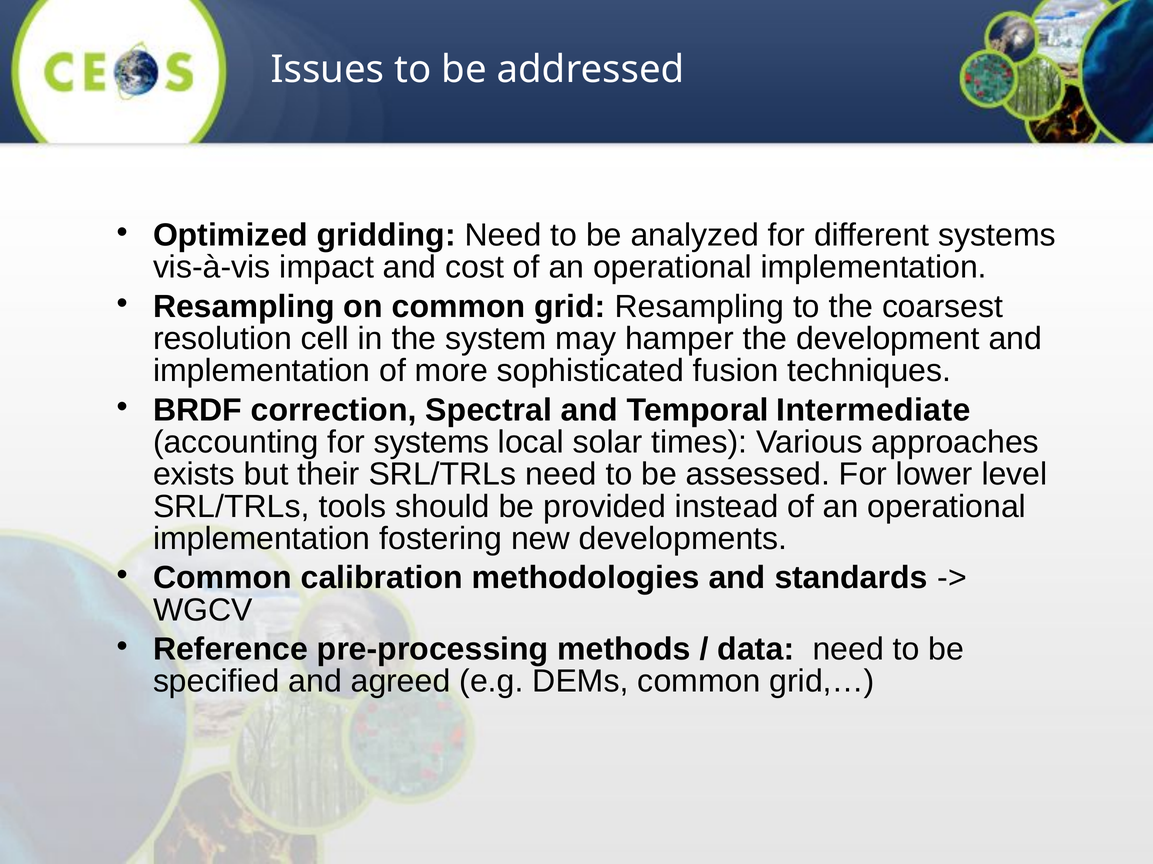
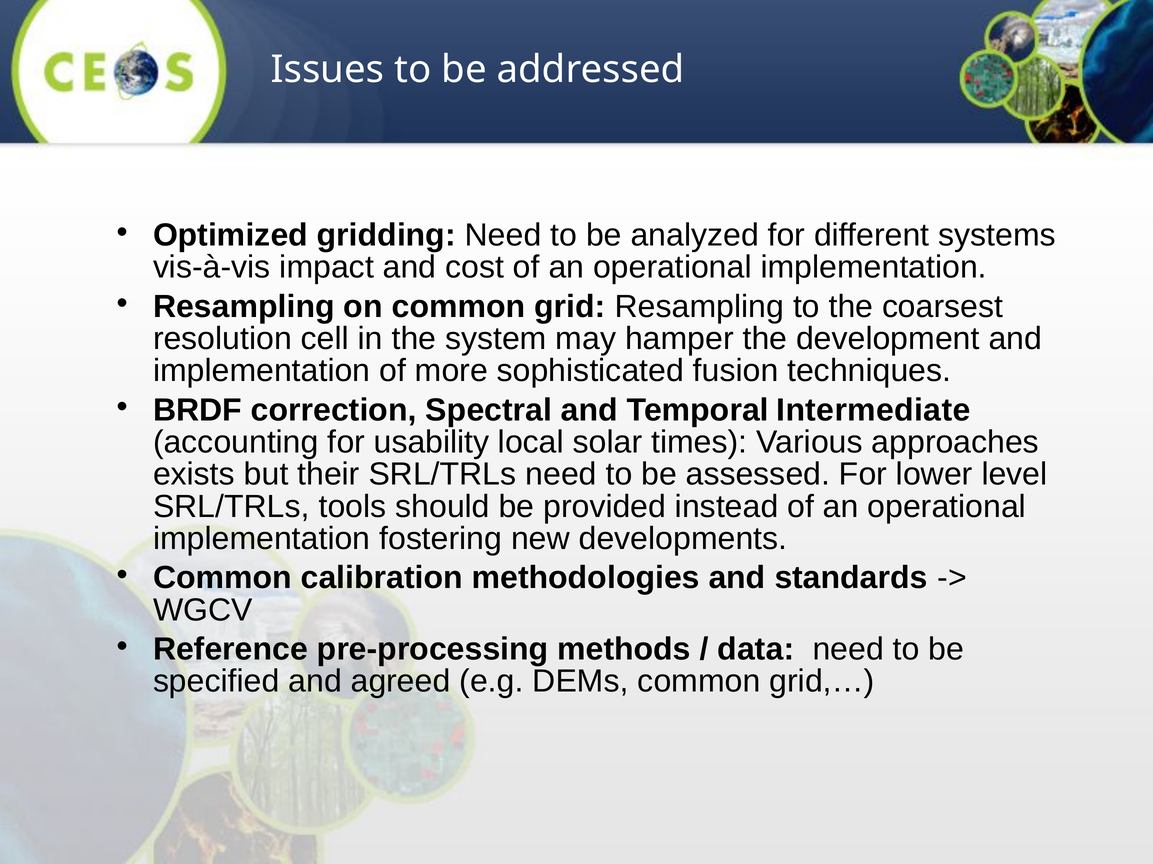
for systems: systems -> usability (432, 443)
